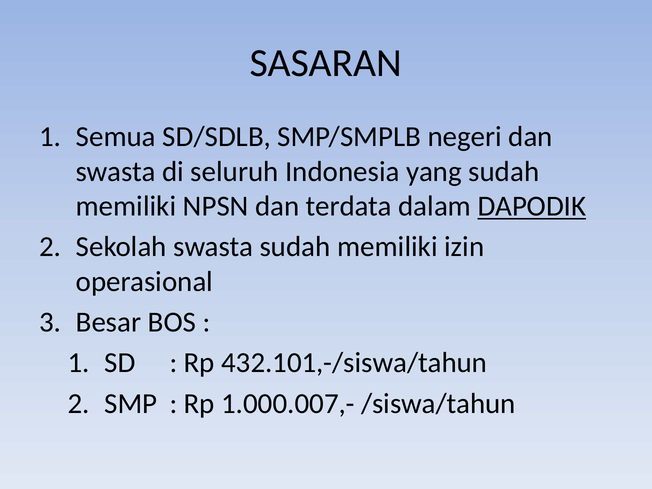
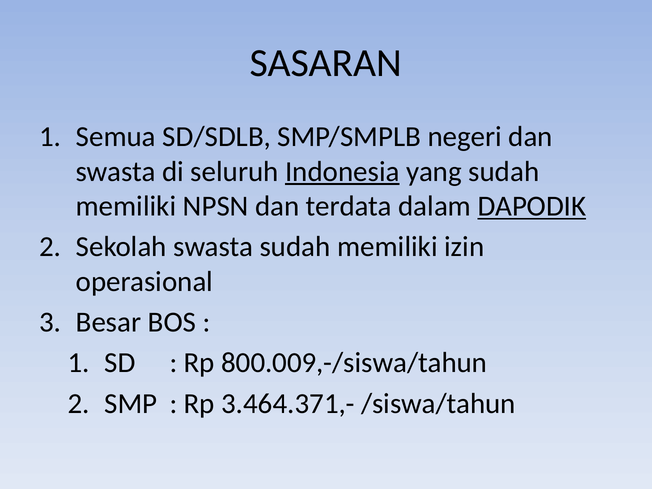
Indonesia underline: none -> present (342, 172)
432.101,-/siswa/tahun: 432.101,-/siswa/tahun -> 800.009,-/siswa/tahun (354, 363)
1.000.007,-: 1.000.007,- -> 3.464.371,- (288, 403)
